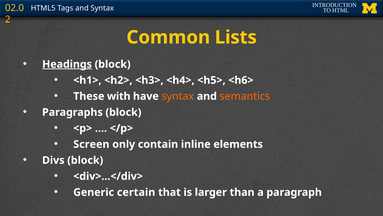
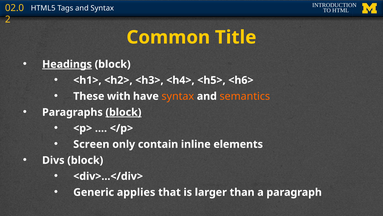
Lists: Lists -> Title (236, 37)
block underline: none -> present (123, 112)
certain: certain -> applies (136, 192)
